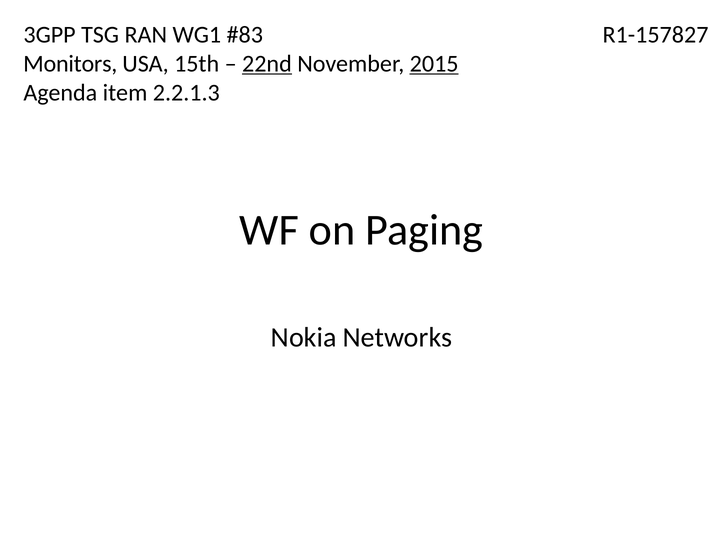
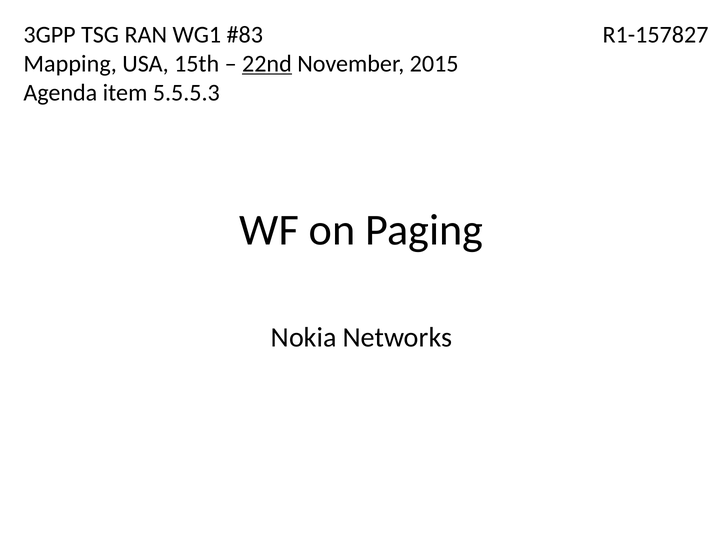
Monitors: Monitors -> Mapping (70, 64)
2015 underline: present -> none (434, 64)
2.2.1.3: 2.2.1.3 -> 5.5.5.3 (186, 92)
